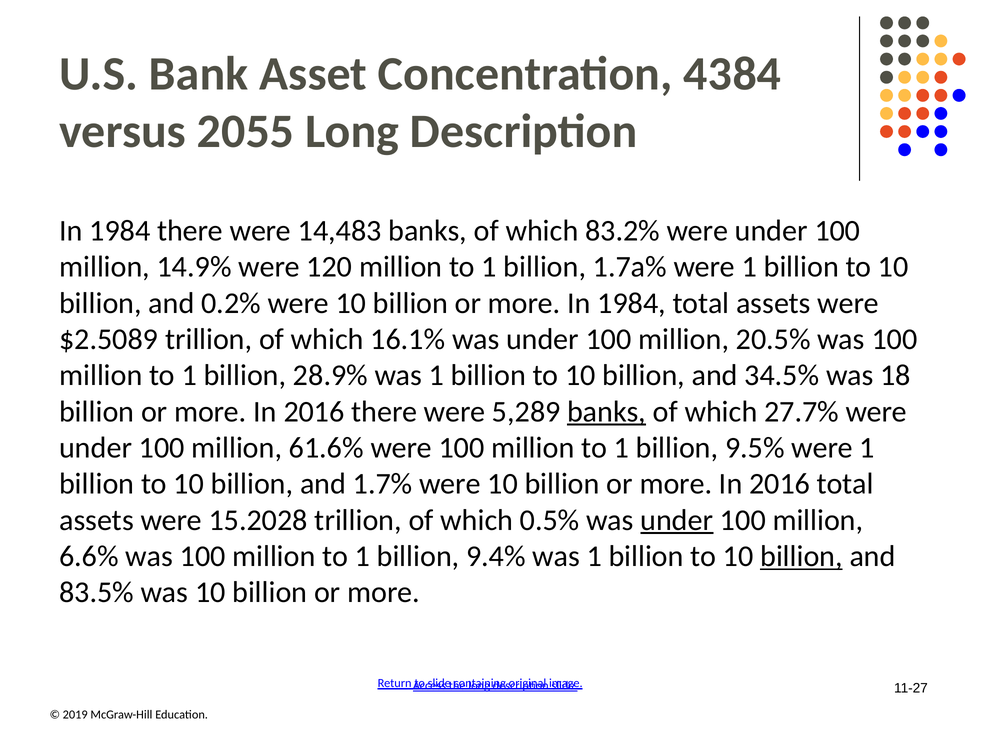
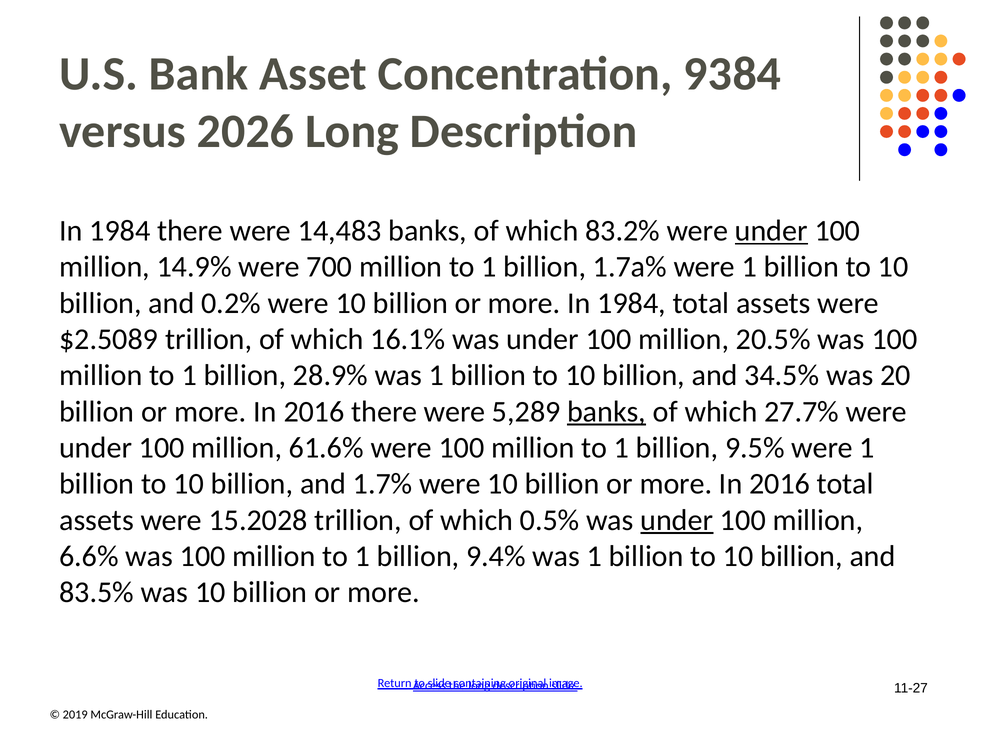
43: 43 -> 93 (708, 74)
2055: 2055 -> 2026 (246, 132)
under underline: none -> present (771, 231)
120: 120 -> 700 (329, 267)
18: 18 -> 20 (896, 376)
billion underline: present -> none (801, 556)
